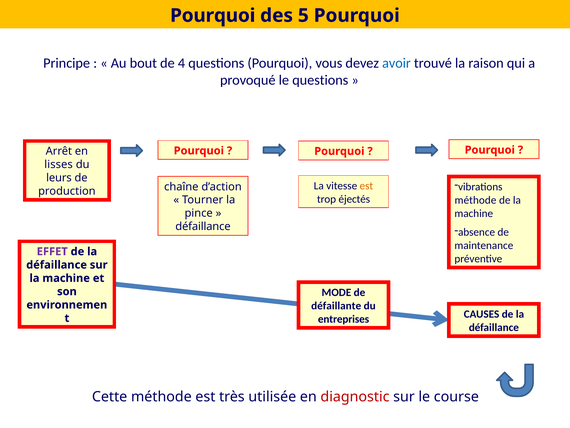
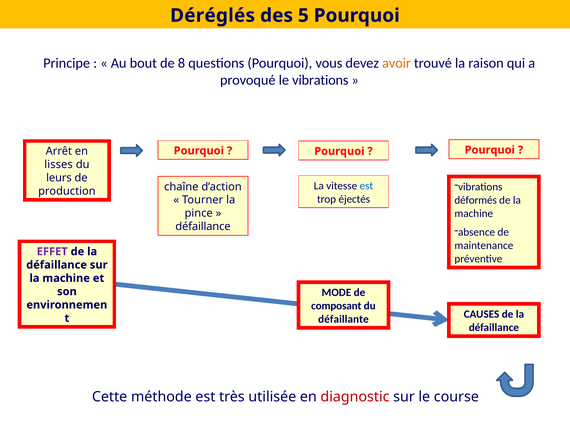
Pourquoi: Pourquoi -> Déréglés (213, 16)
4: 4 -> 8 (181, 63)
avoir colour: blue -> orange (397, 63)
le questions: questions -> vibrations (320, 80)
est colour: orange -> blue (366, 186)
méthode: méthode -> déformés (476, 200)
défaillante: défaillante -> composant (336, 305)
entreprises: entreprises -> défaillante (343, 319)
